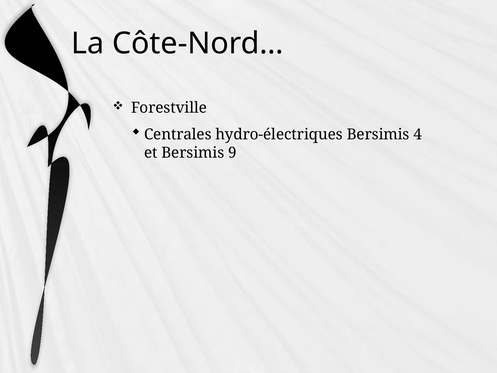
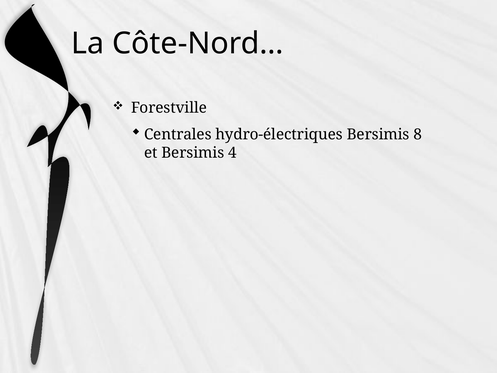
4: 4 -> 8 (418, 134)
9: 9 -> 4 (232, 153)
